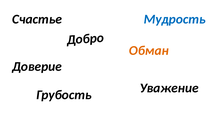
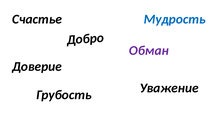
Обман colour: orange -> purple (149, 51)
